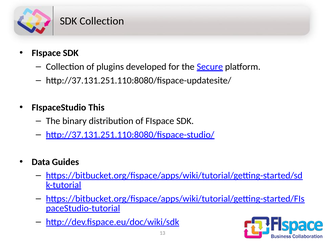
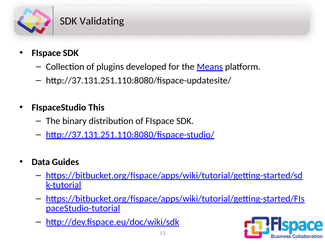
SDK Collection: Collection -> Validating (102, 21)
Secure: Secure -> Means (210, 67)
